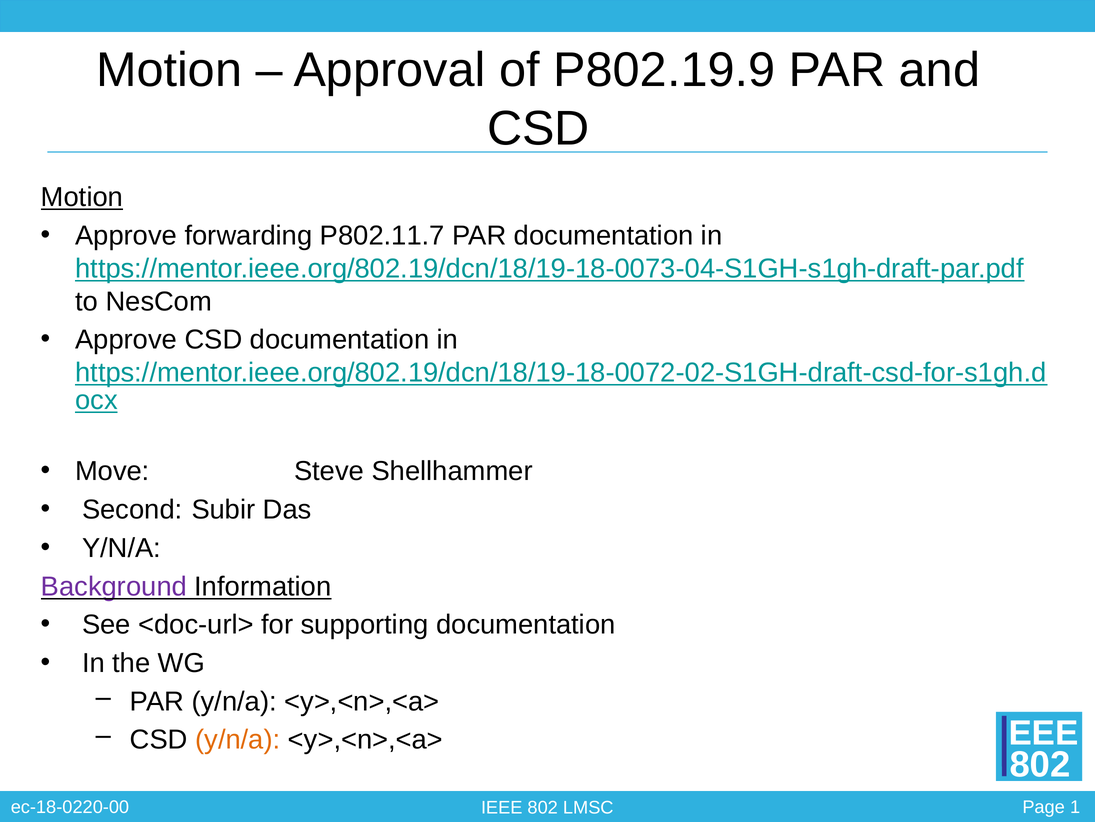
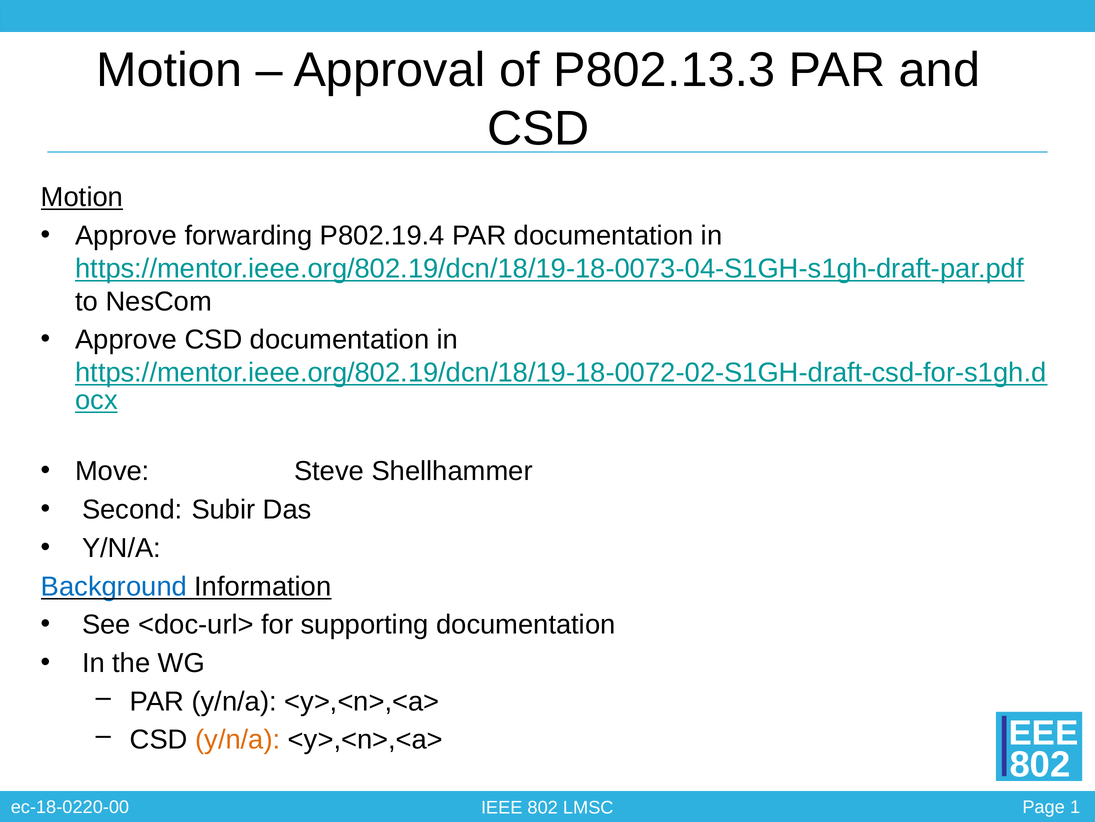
P802.19.9: P802.19.9 -> P802.13.3 (664, 70)
P802.11.7: P802.11.7 -> P802.19.4 (382, 236)
Background colour: purple -> blue (114, 586)
